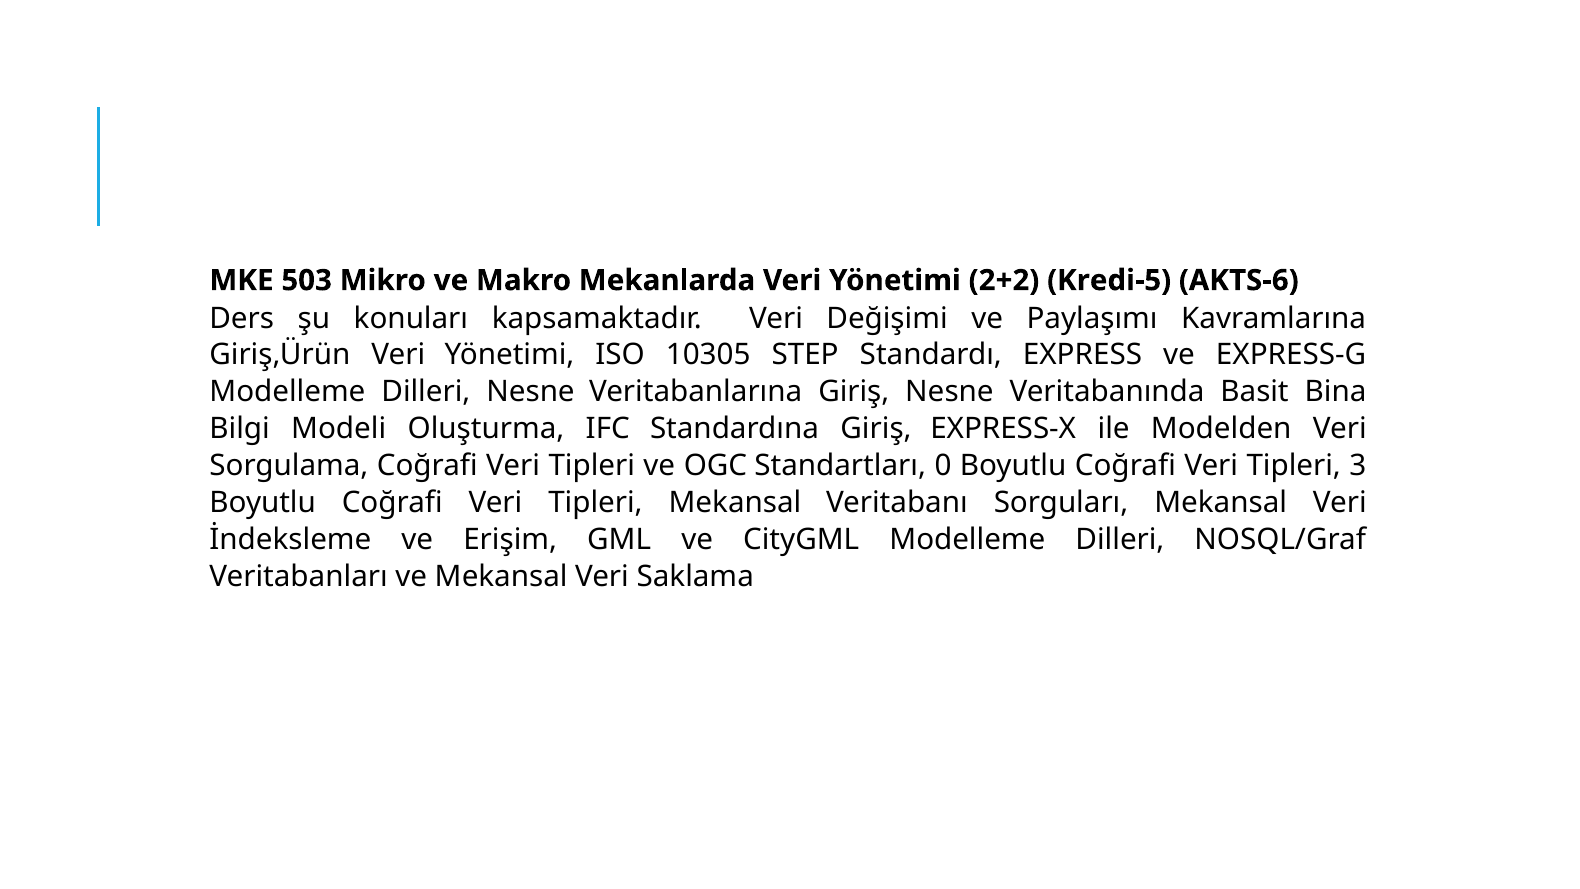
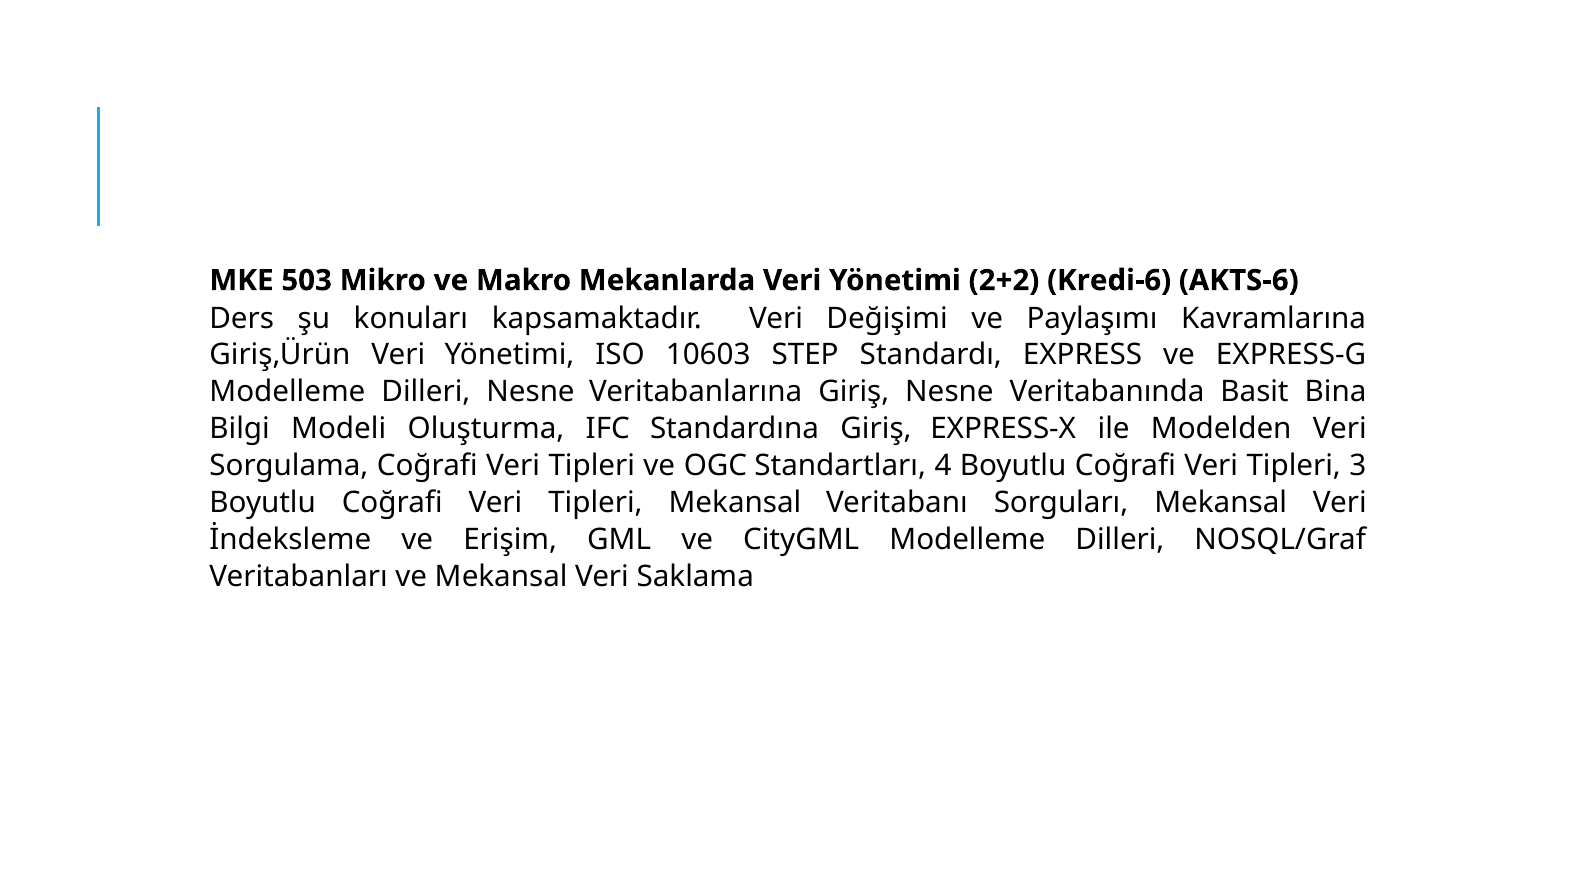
Kredi-5: Kredi-5 -> Kredi-6 (1109, 280)
10305: 10305 -> 10603 (708, 355)
0: 0 -> 4 (943, 466)
